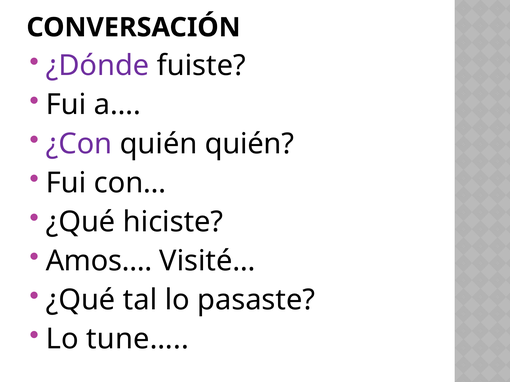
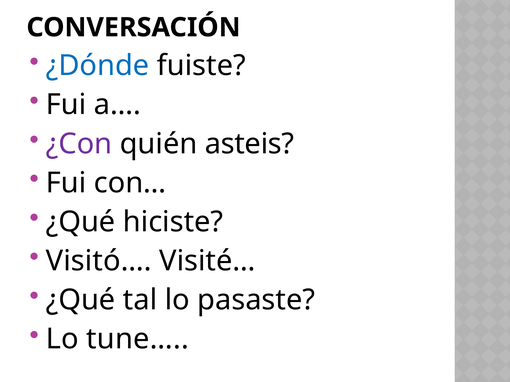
¿Dónde colour: purple -> blue (98, 66)
quién quién: quién -> asteis (249, 144)
Amos…: Amos… -> Visitó… (99, 261)
